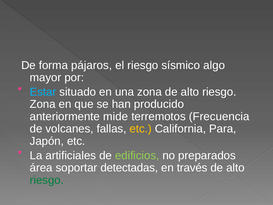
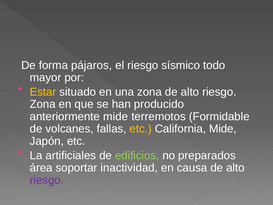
algo: algo -> todo (214, 65)
Estar colour: light blue -> yellow (43, 92)
Frecuencia: Frecuencia -> Formidable (219, 116)
California Para: Para -> Mide (223, 129)
detectadas: detectadas -> inactividad (129, 168)
través: través -> causa (192, 168)
riesgo colour: green -> purple (47, 180)
